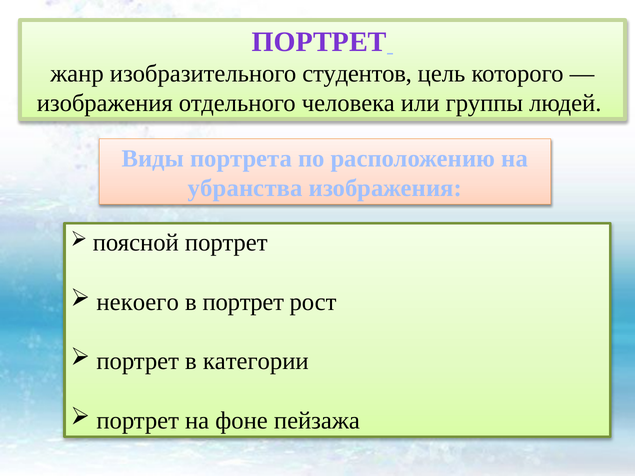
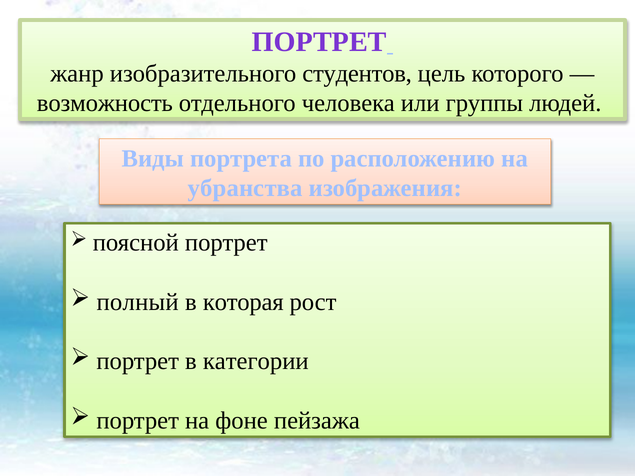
изображения: изображения -> возможность (105, 103)
некоего: некоего -> полный (138, 302)
в портрет: портрет -> которая (243, 302)
